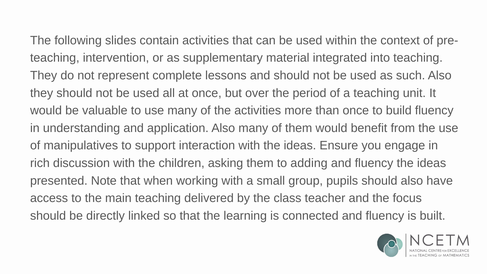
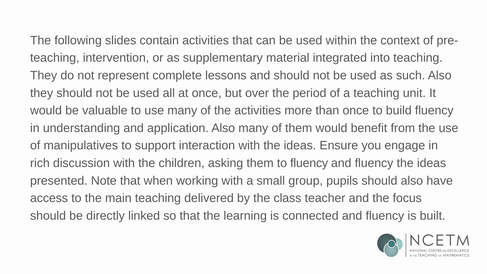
to adding: adding -> fluency (309, 163)
